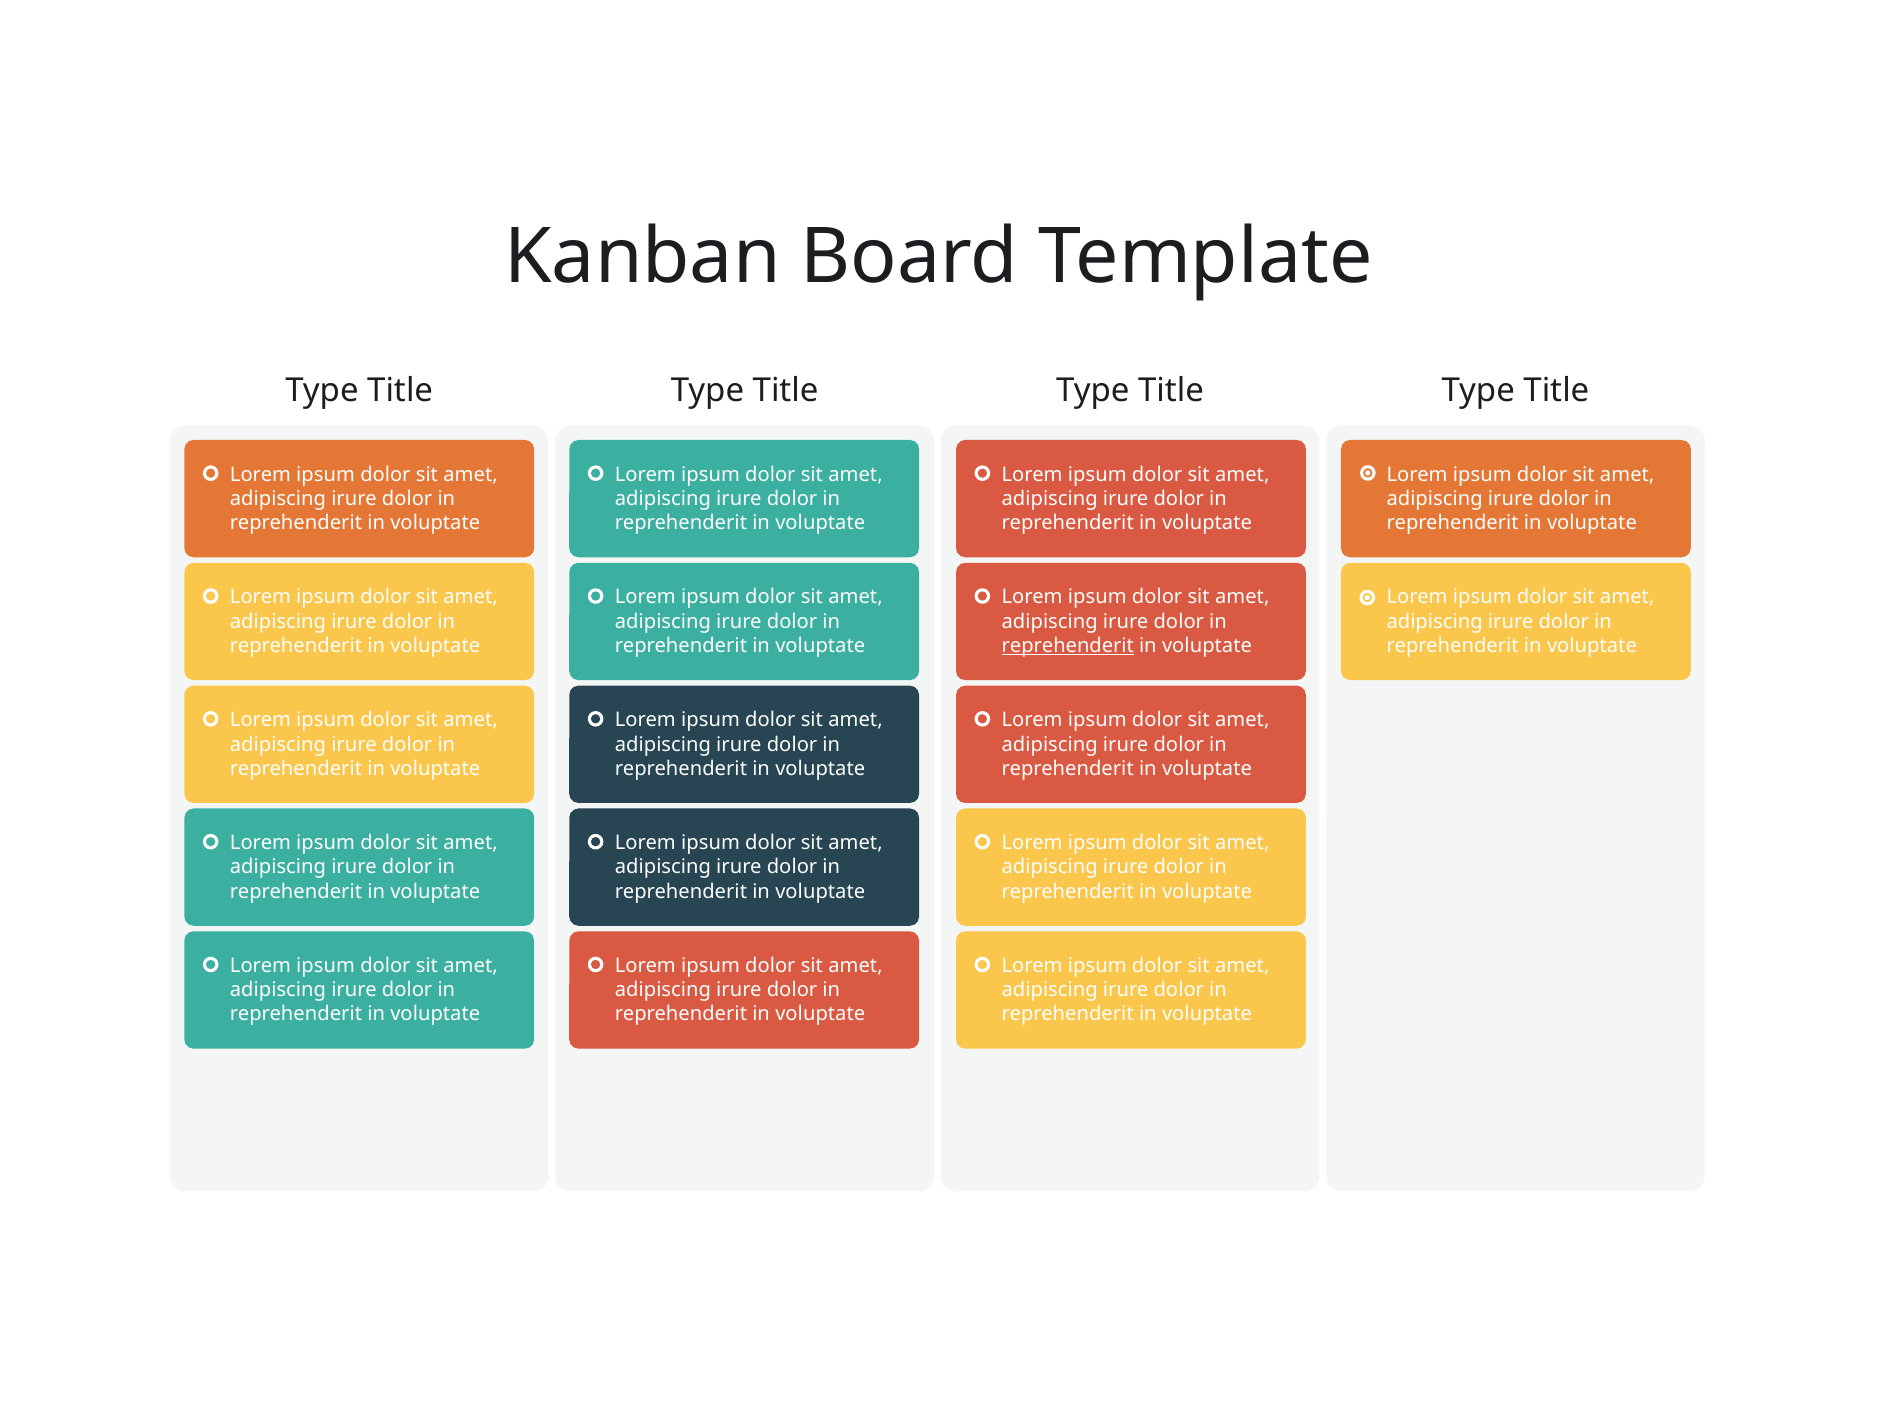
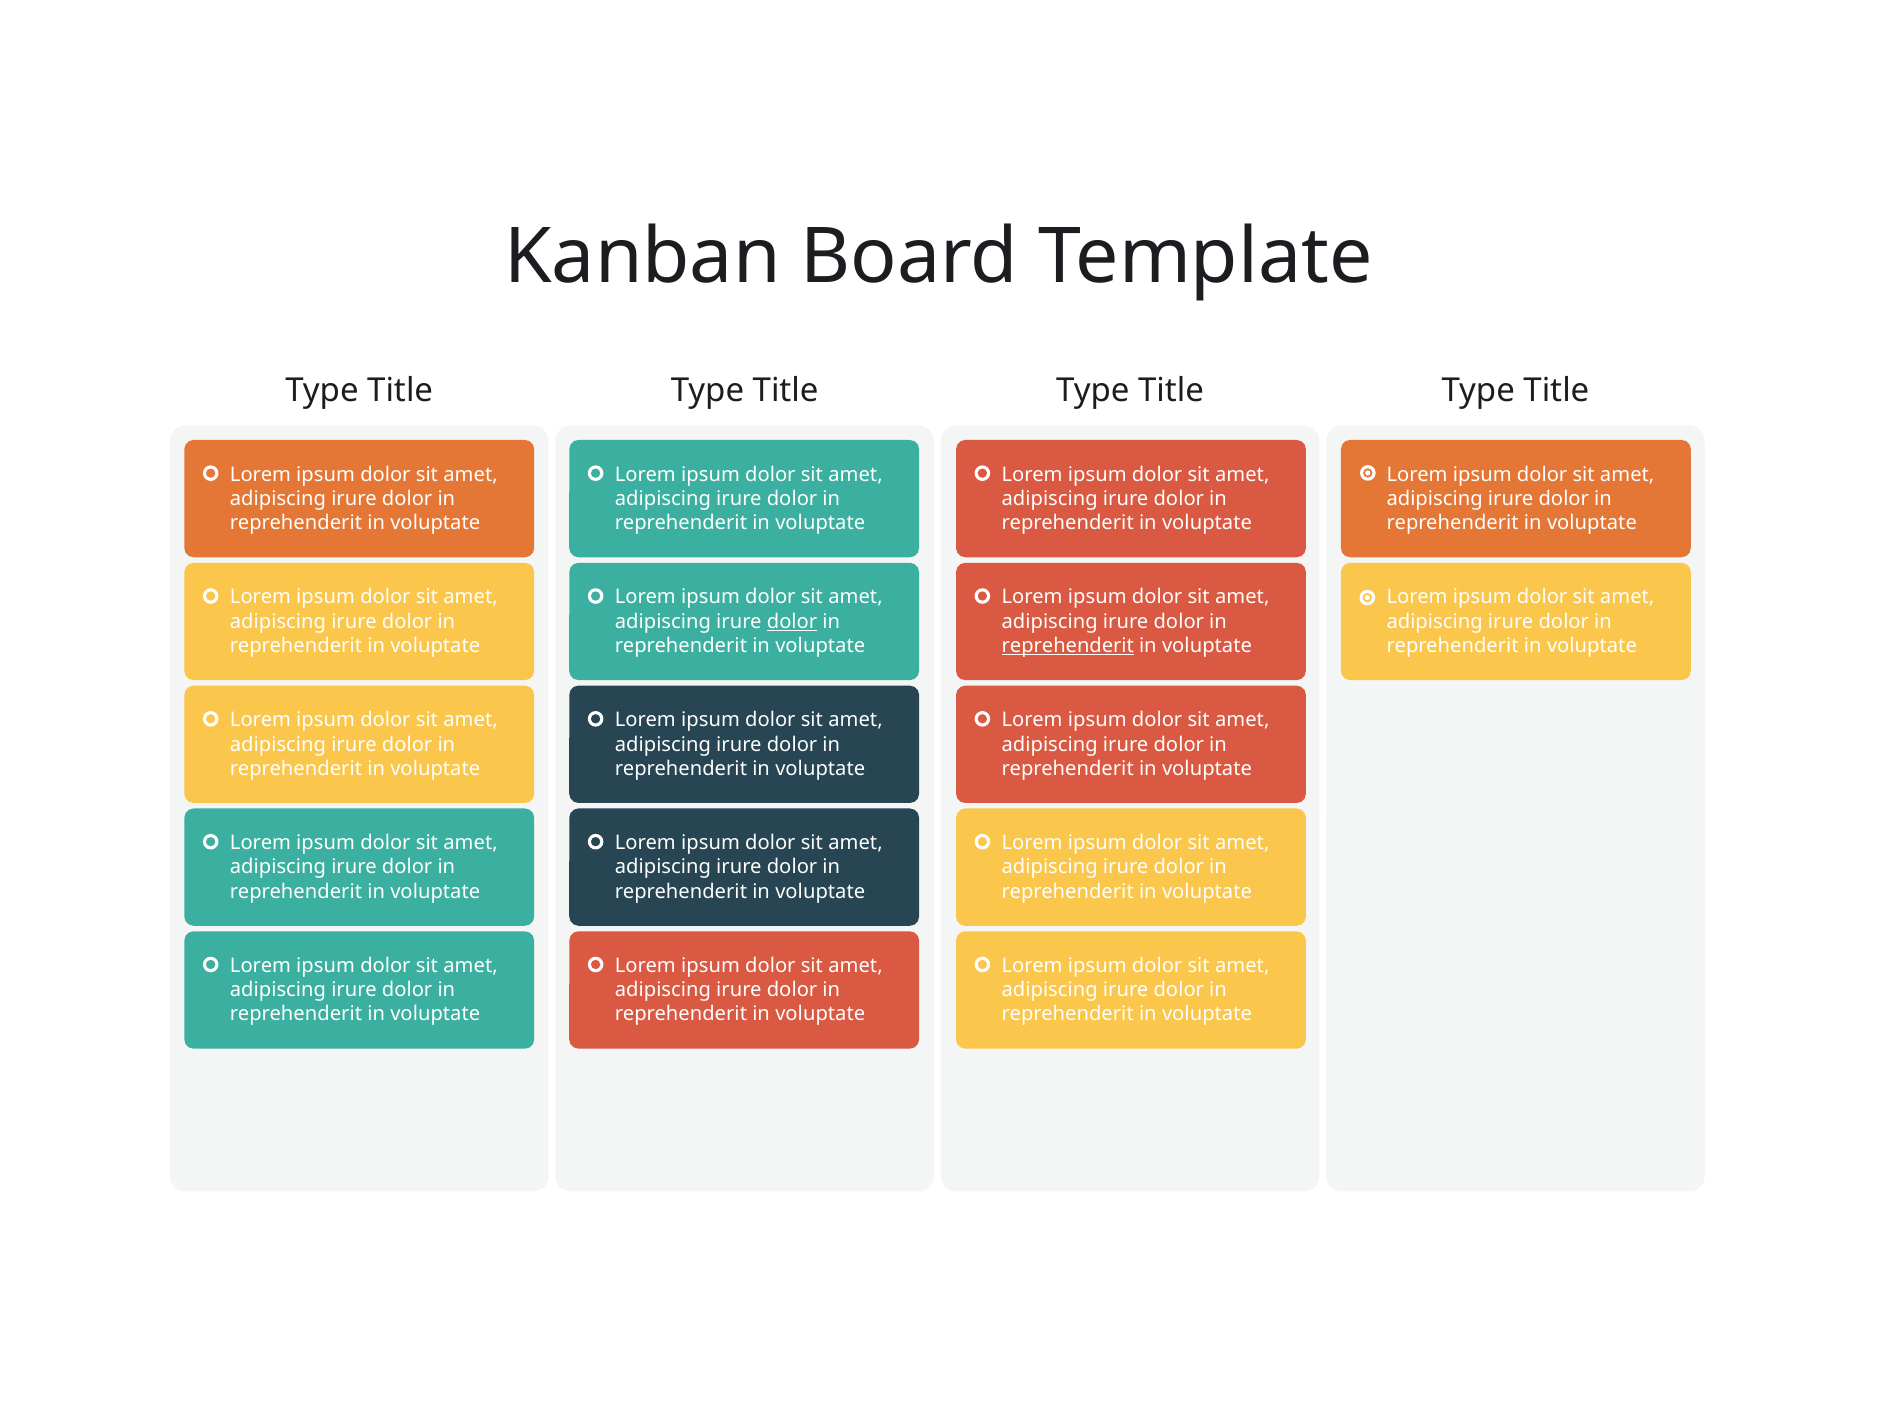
dolor underline: none -> present (792, 621)
